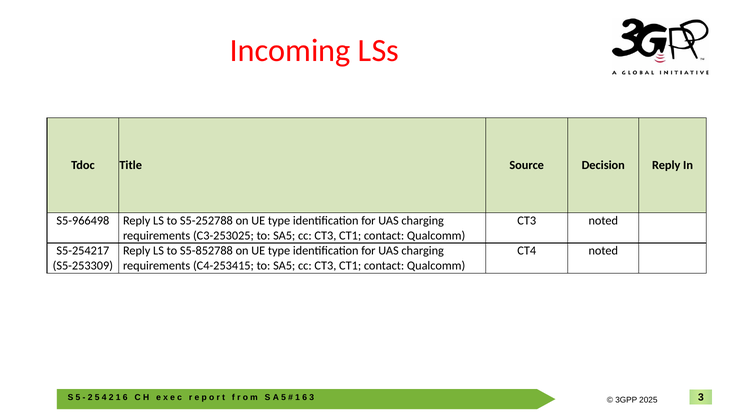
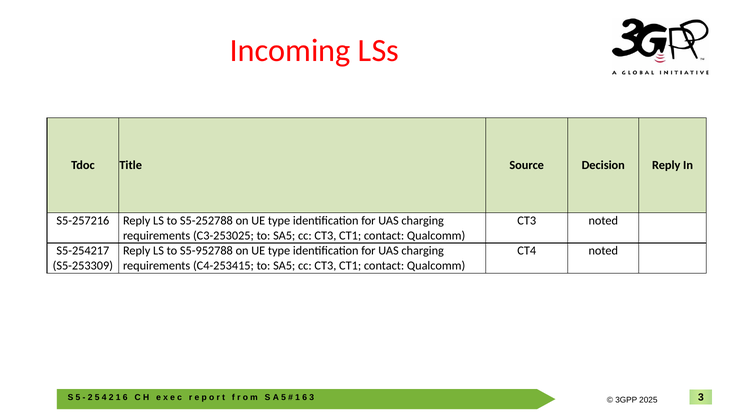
S5-966498: S5-966498 -> S5-257216 (83, 220)
S5-852788: S5-852788 -> S5-952788 (206, 250)
